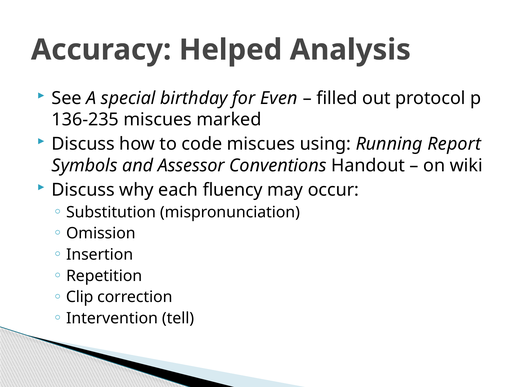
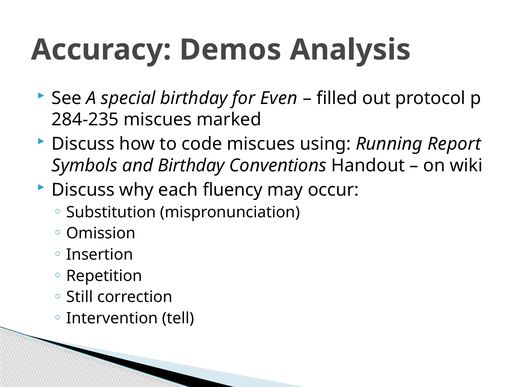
Helped: Helped -> Demos (230, 50)
136-235: 136-235 -> 284-235 (85, 120)
and Assessor: Assessor -> Birthday (191, 166)
Clip: Clip -> Still (80, 298)
